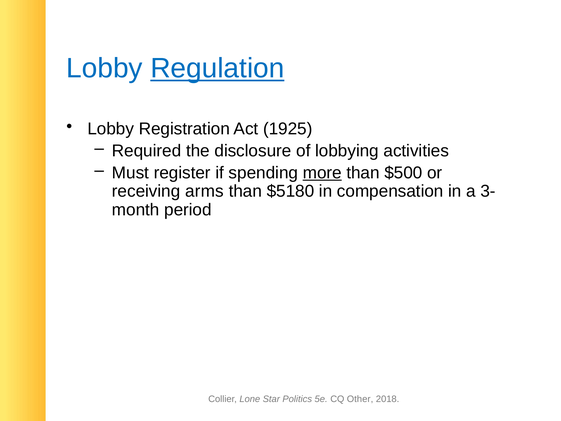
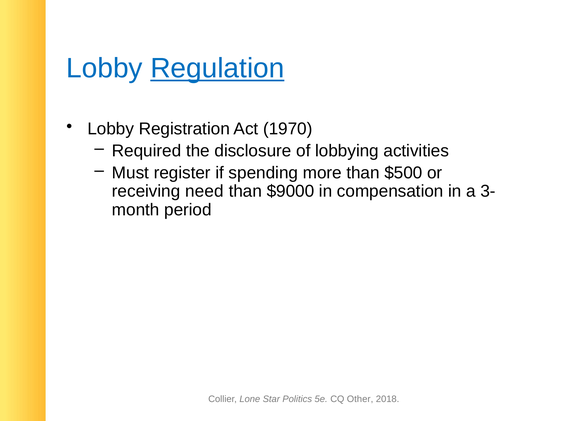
1925: 1925 -> 1970 (288, 129)
more underline: present -> none (322, 173)
arms: arms -> need (204, 191)
$5180: $5180 -> $9000 (291, 191)
